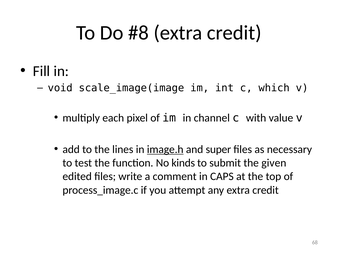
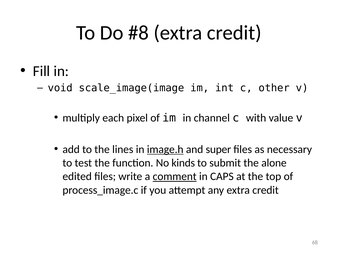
which: which -> other (274, 88)
given: given -> alone (274, 163)
comment underline: none -> present (175, 176)
